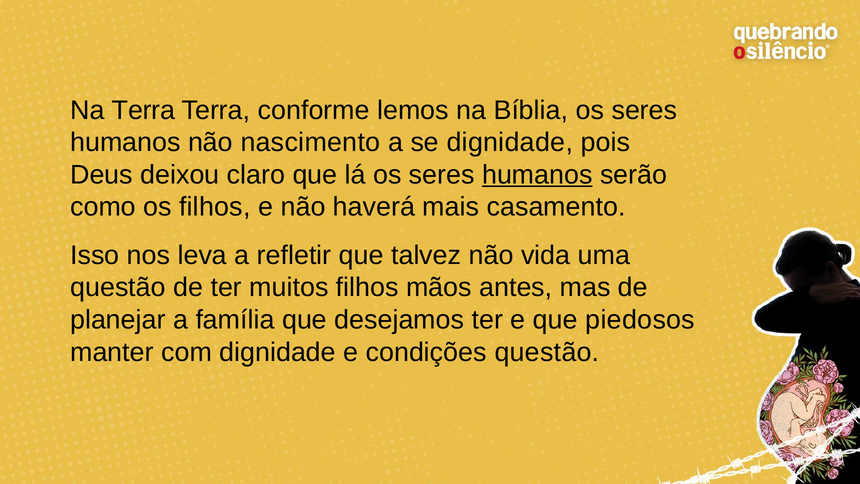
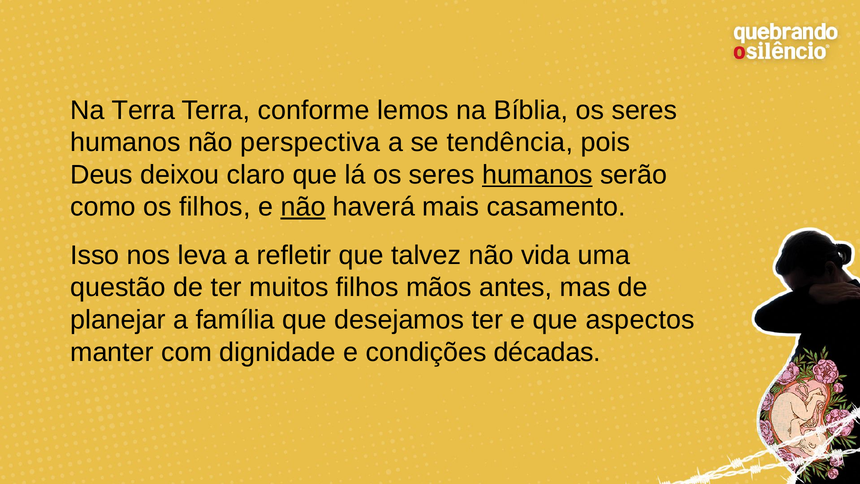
nascimento: nascimento -> perspectiva (310, 142)
se dignidade: dignidade -> tendência (510, 142)
não underline: none -> present (303, 207)
piedosos: piedosos -> aspectos (640, 320)
condições questão: questão -> décadas (547, 352)
